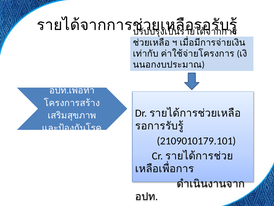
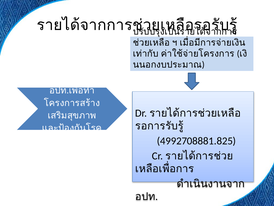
2109010179.101: 2109010179.101 -> 4992708881.825 (196, 141)
